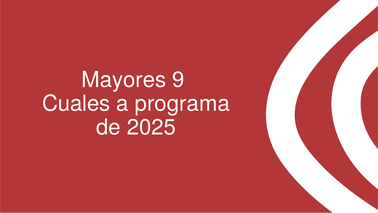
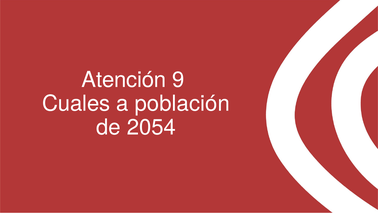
Mayores: Mayores -> Atención (124, 80)
programa: programa -> población (182, 103)
2025: 2025 -> 2054 (151, 127)
